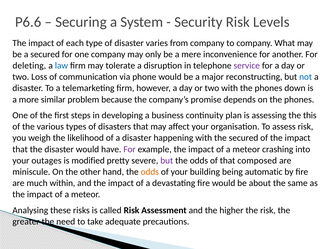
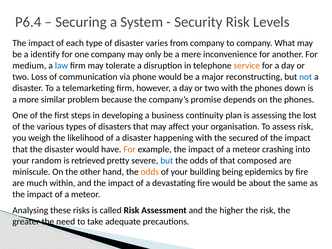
P6.6: P6.6 -> P6.4 (28, 22)
a secured: secured -> identify (45, 54)
deleting: deleting -> medium (29, 66)
service colour: purple -> orange (247, 66)
this: this -> lost (310, 115)
For colour: purple -> orange (130, 149)
outages: outages -> random (46, 161)
modified: modified -> retrieved (88, 161)
but colour: purple -> blue (167, 161)
automatic: automatic -> epidemics (264, 172)
